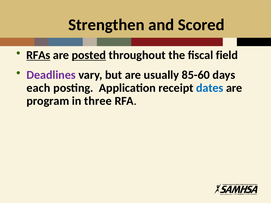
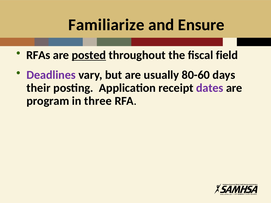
Strengthen: Strengthen -> Familiarize (106, 25)
Scored: Scored -> Ensure (201, 25)
RFAs underline: present -> none (38, 55)
85-60: 85-60 -> 80-60 (196, 75)
each: each -> their (38, 88)
dates colour: blue -> purple (210, 88)
